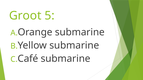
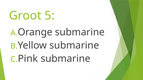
Café: Café -> Pink (28, 59)
